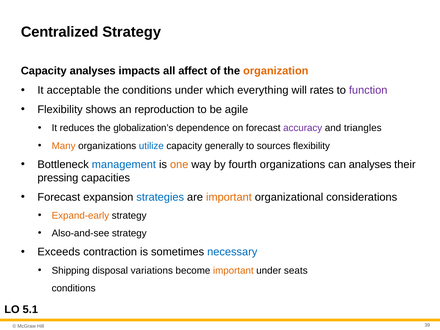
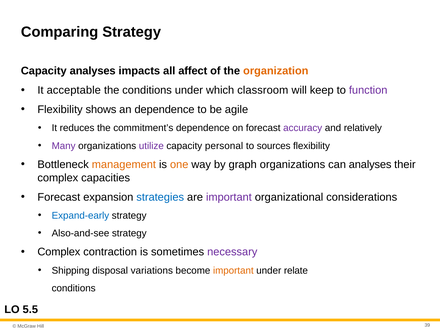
Centralized: Centralized -> Comparing (60, 32)
everything: everything -> classroom (263, 90)
rates: rates -> keep (322, 90)
an reproduction: reproduction -> dependence (164, 110)
globalization’s: globalization’s -> commitment’s (143, 128)
triangles: triangles -> relatively (363, 128)
Many colour: orange -> purple (64, 146)
utilize colour: blue -> purple (151, 146)
generally: generally -> personal (224, 146)
management colour: blue -> orange (124, 165)
fourth: fourth -> graph (243, 165)
pressing: pressing -> complex (58, 178)
important colour: orange -> purple (229, 197)
Expand-early colour: orange -> blue (80, 216)
Exceeds: Exceeds -> Complex (59, 252)
necessary colour: blue -> purple (232, 252)
seats: seats -> relate (296, 270)
5.1: 5.1 -> 5.5 (30, 309)
